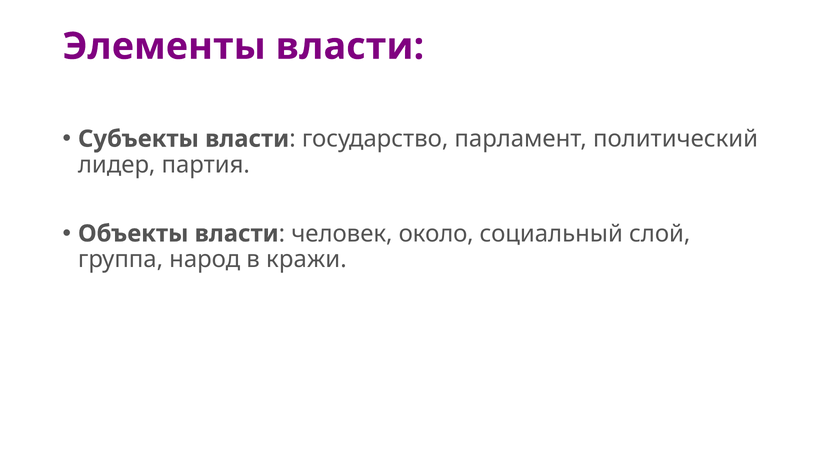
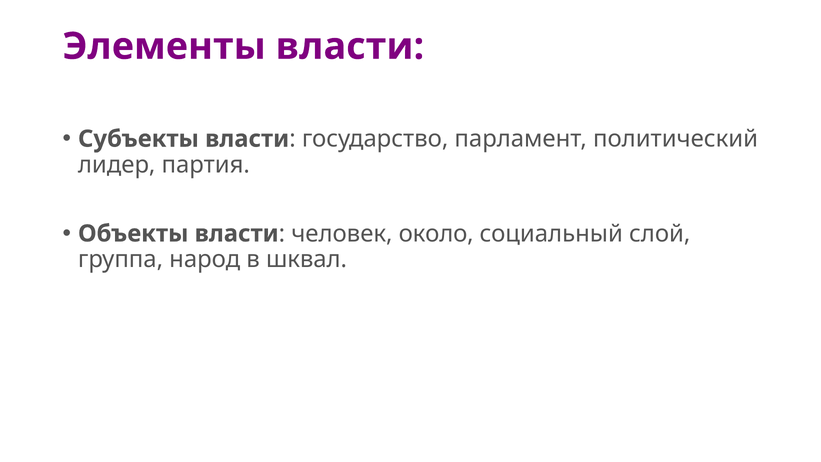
кражи: кражи -> шквал (307, 259)
